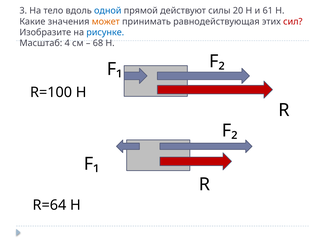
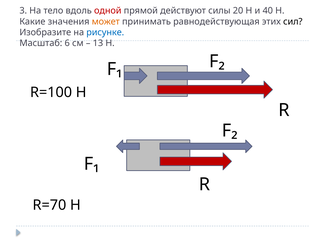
одной colour: blue -> red (108, 11)
61: 61 -> 40 (268, 11)
сил colour: red -> black (293, 22)
4: 4 -> 6 (67, 43)
68: 68 -> 13 (98, 43)
R=64: R=64 -> R=70 (49, 205)
